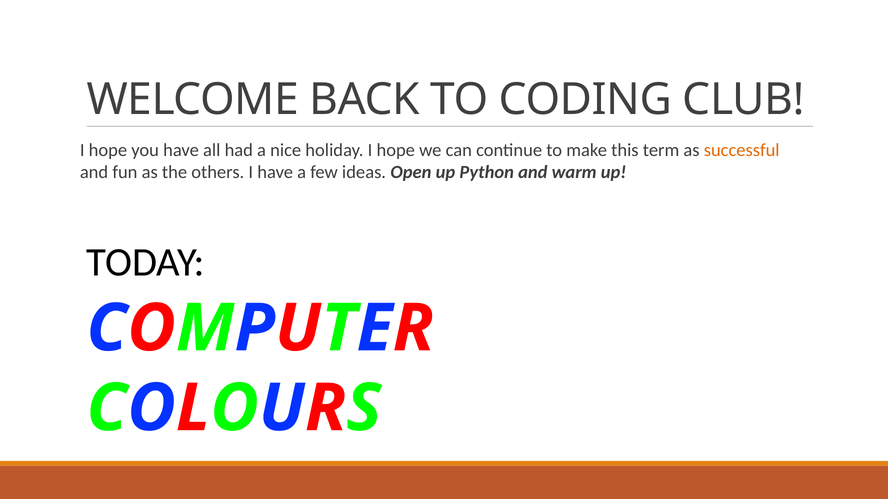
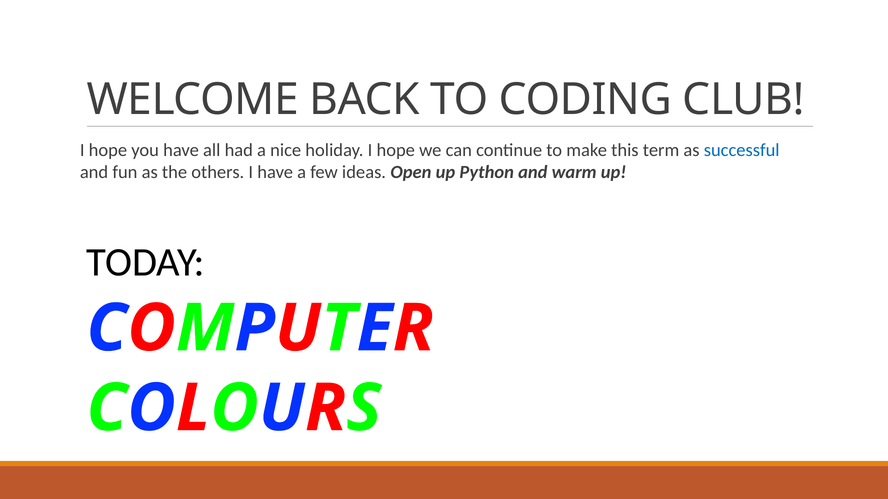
successful colour: orange -> blue (742, 150)
